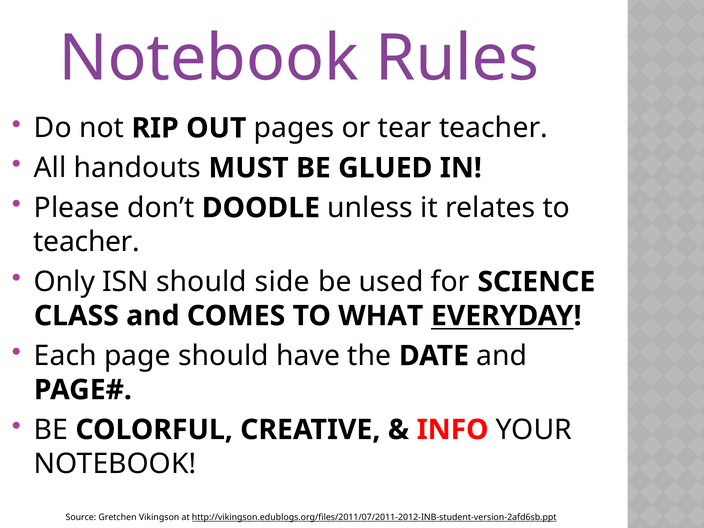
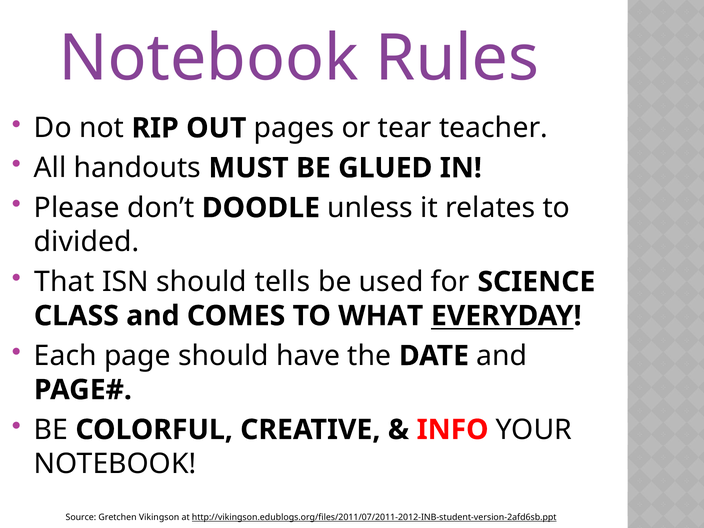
teacher: teacher -> divided (87, 242)
Only: Only -> That (64, 282)
side: side -> tells (282, 282)
